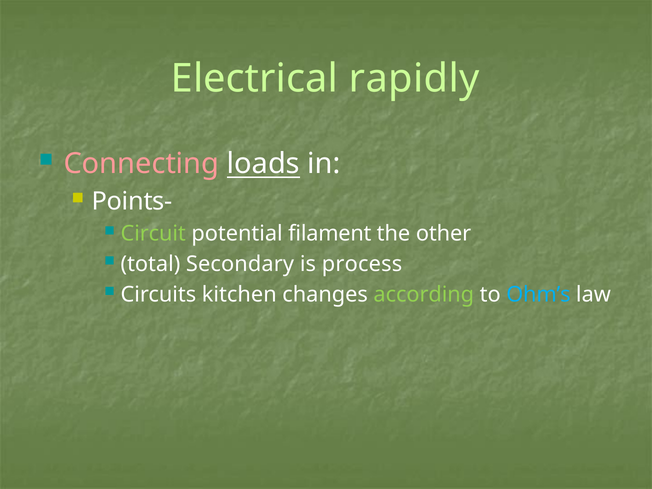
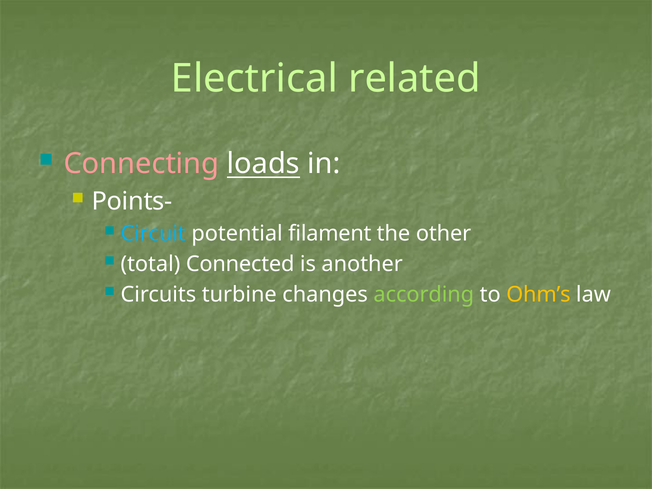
rapidly: rapidly -> related (414, 79)
Circuit colour: light green -> light blue (153, 234)
Secondary: Secondary -> Connected (240, 264)
process: process -> another (362, 264)
kitchen: kitchen -> turbine (239, 295)
Ohm’s colour: light blue -> yellow (538, 295)
